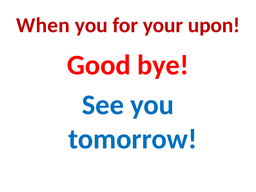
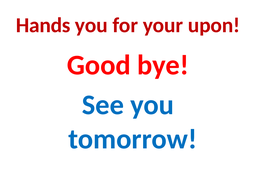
When: When -> Hands (43, 25)
